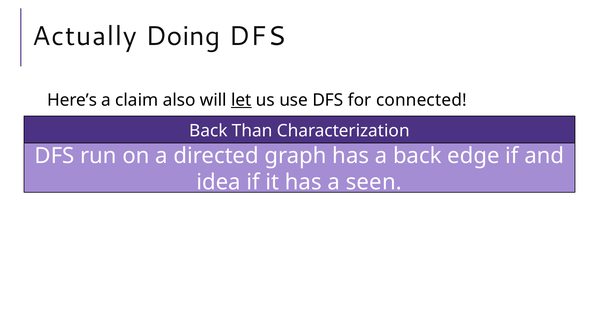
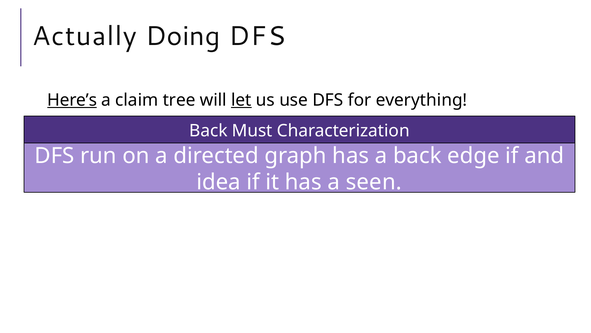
Here’s underline: none -> present (72, 100)
also: also -> tree (179, 100)
connected: connected -> everything (421, 100)
Than: Than -> Must (252, 130)
